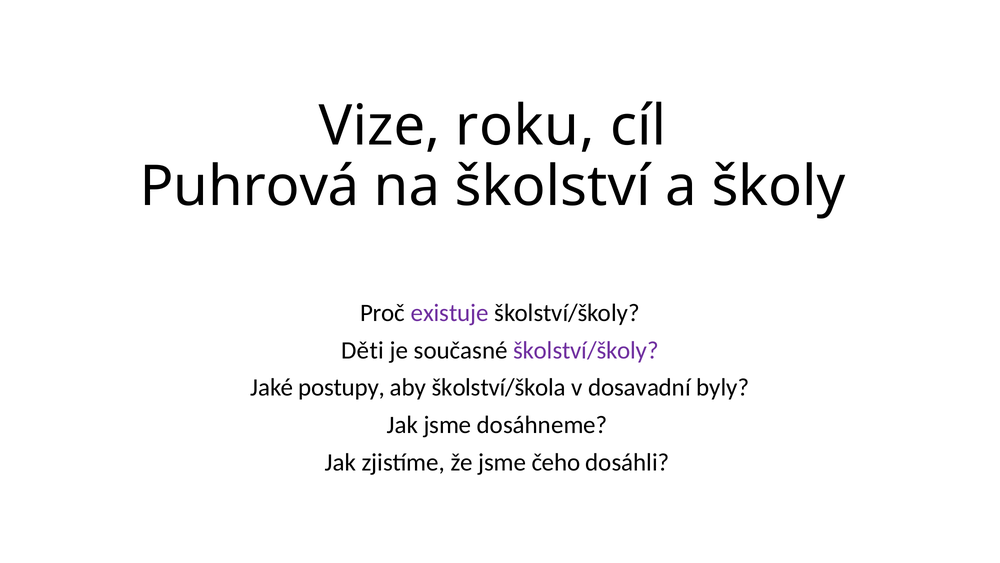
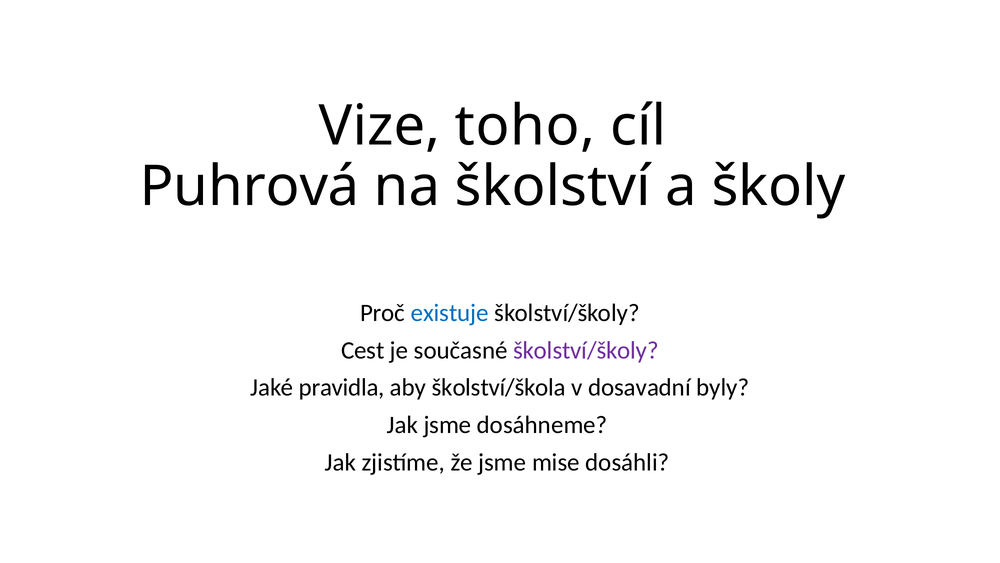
roku: roku -> toho (525, 126)
existuje colour: purple -> blue (450, 313)
Děti: Děti -> Cest (363, 350)
postupy: postupy -> pravidla (342, 387)
čeho: čeho -> mise (556, 462)
